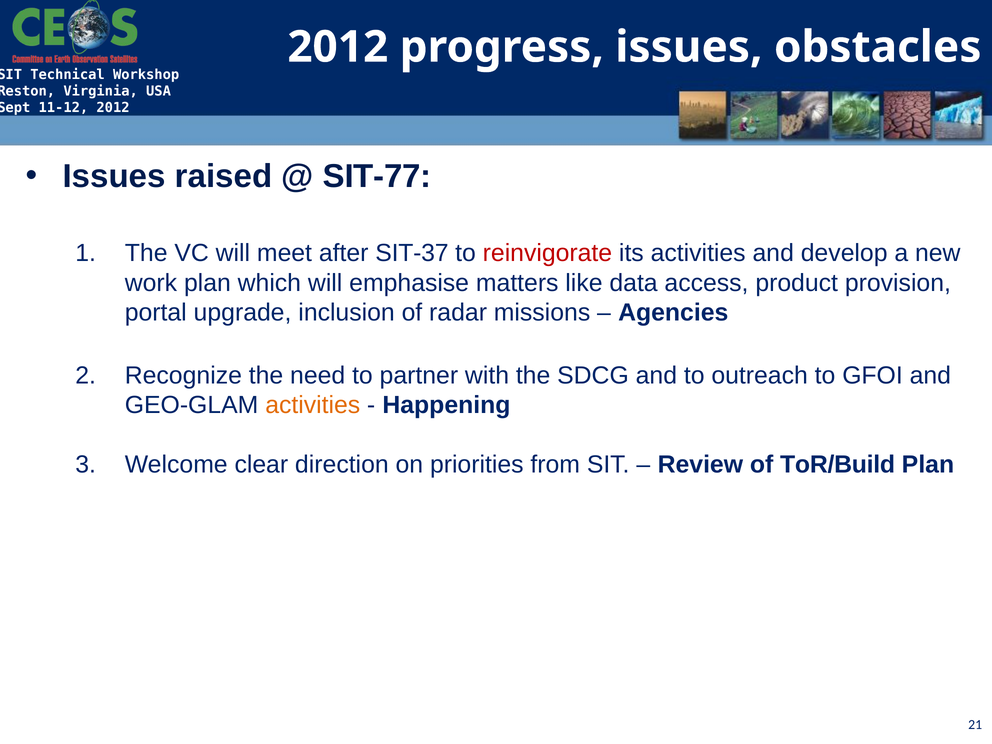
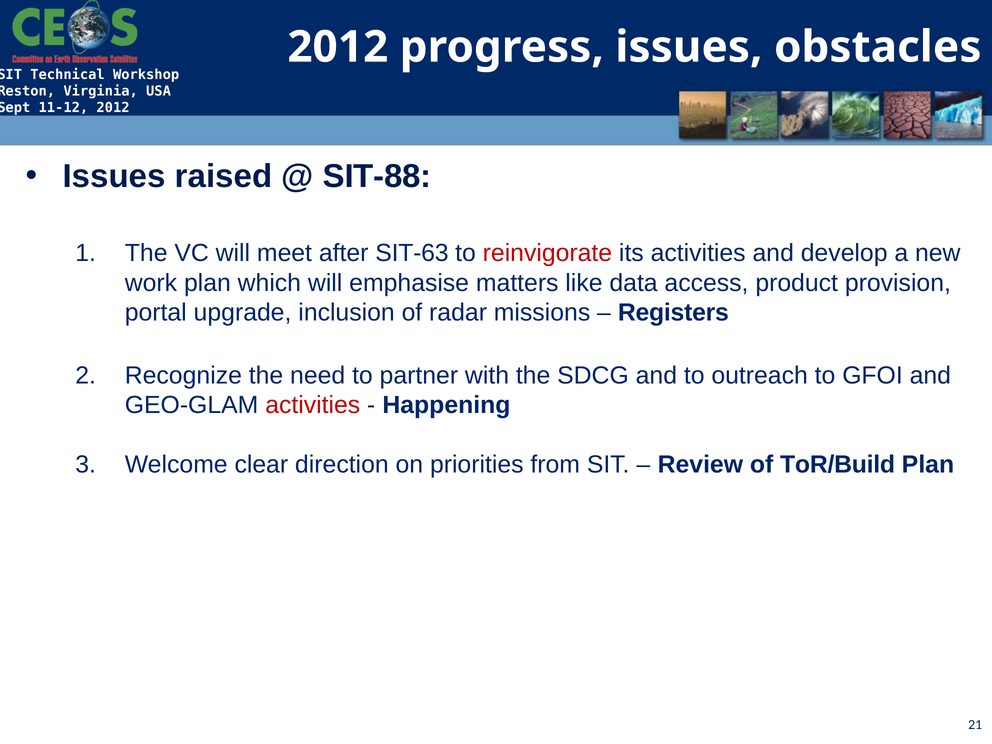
SIT-77: SIT-77 -> SIT-88 (377, 176)
SIT-37: SIT-37 -> SIT-63 (412, 253)
Agencies: Agencies -> Registers (673, 313)
activities colour: orange -> red (313, 405)
